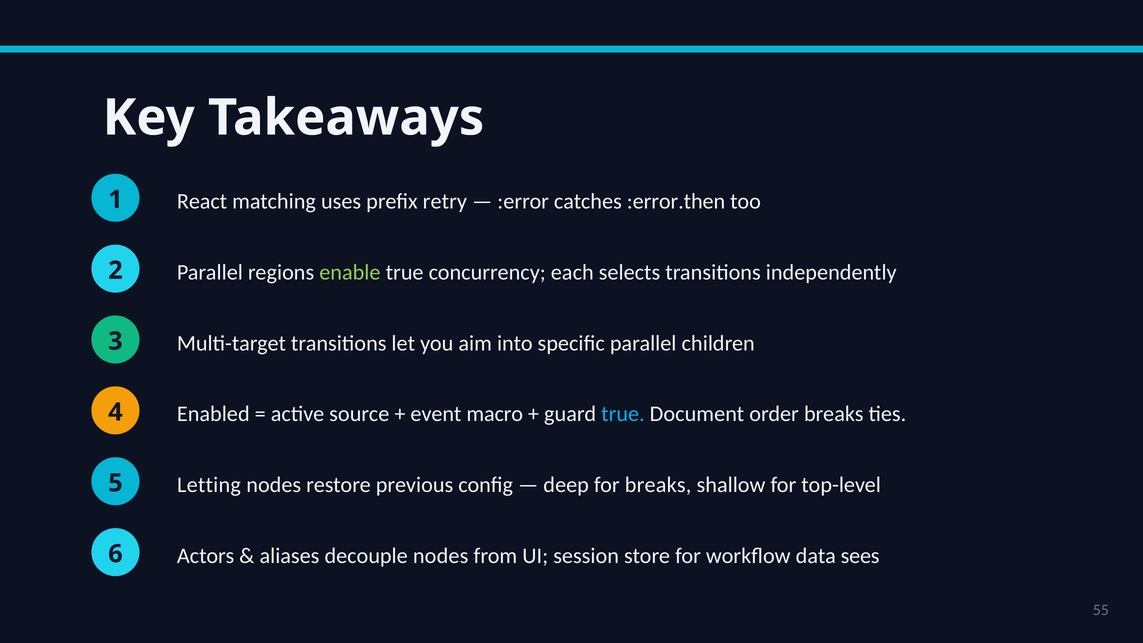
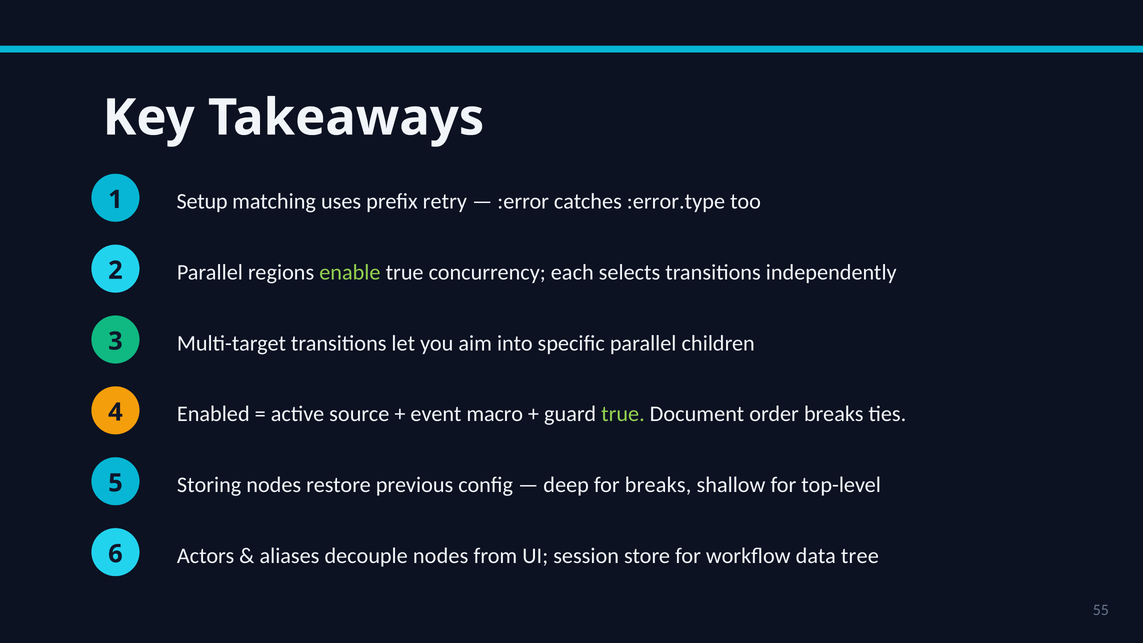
React: React -> Setup (202, 202)
:error.then: :error.then -> :error.type (676, 202)
true colour: light blue -> light green (623, 414)
Letting: Letting -> Storing (209, 485)
sees: sees -> tree (860, 556)
